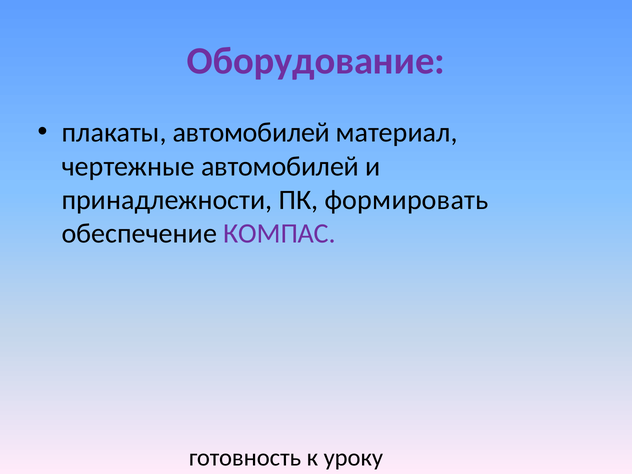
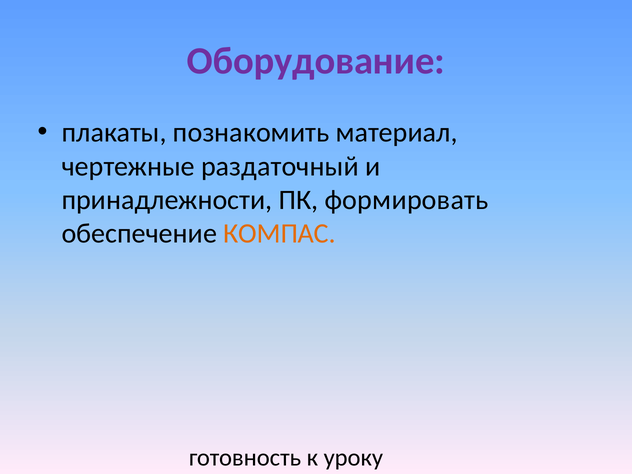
плакаты автомобилей: автомобилей -> познакомить (251, 133)
чертежные автомобилей: автомобилей -> раздаточный (280, 166)
КОМПАС colour: purple -> orange (280, 234)
